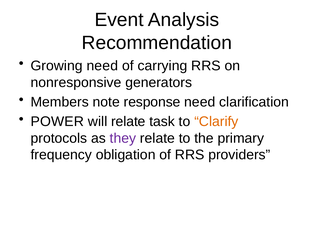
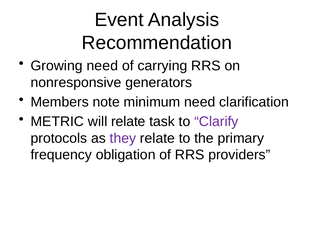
response: response -> minimum (152, 102)
POWER: POWER -> METRIC (57, 122)
Clarify colour: orange -> purple (216, 122)
